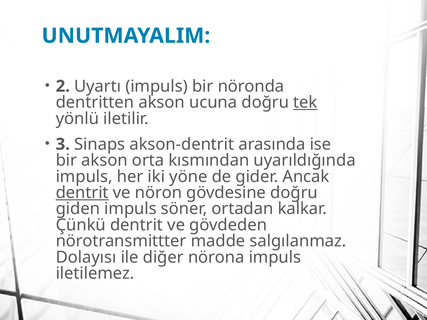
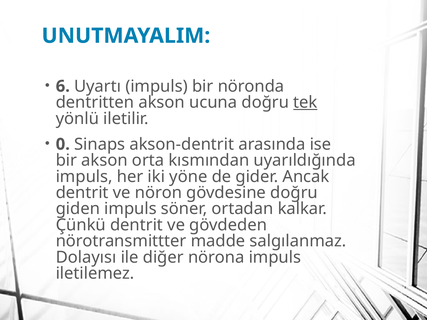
2: 2 -> 6 (63, 86)
3: 3 -> 0 (63, 144)
dentrit underline: present -> none (82, 193)
